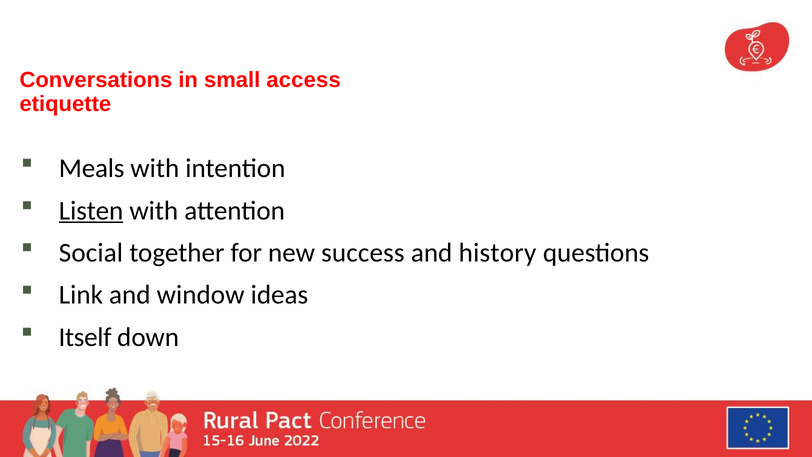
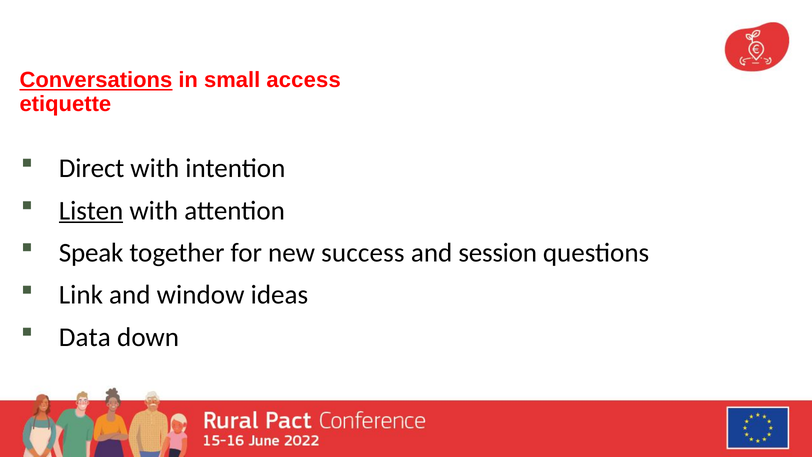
Conversations underline: none -> present (96, 80)
Meals: Meals -> Direct (92, 168)
Social: Social -> Speak (91, 253)
history: history -> session (498, 253)
Itself: Itself -> Data (85, 337)
